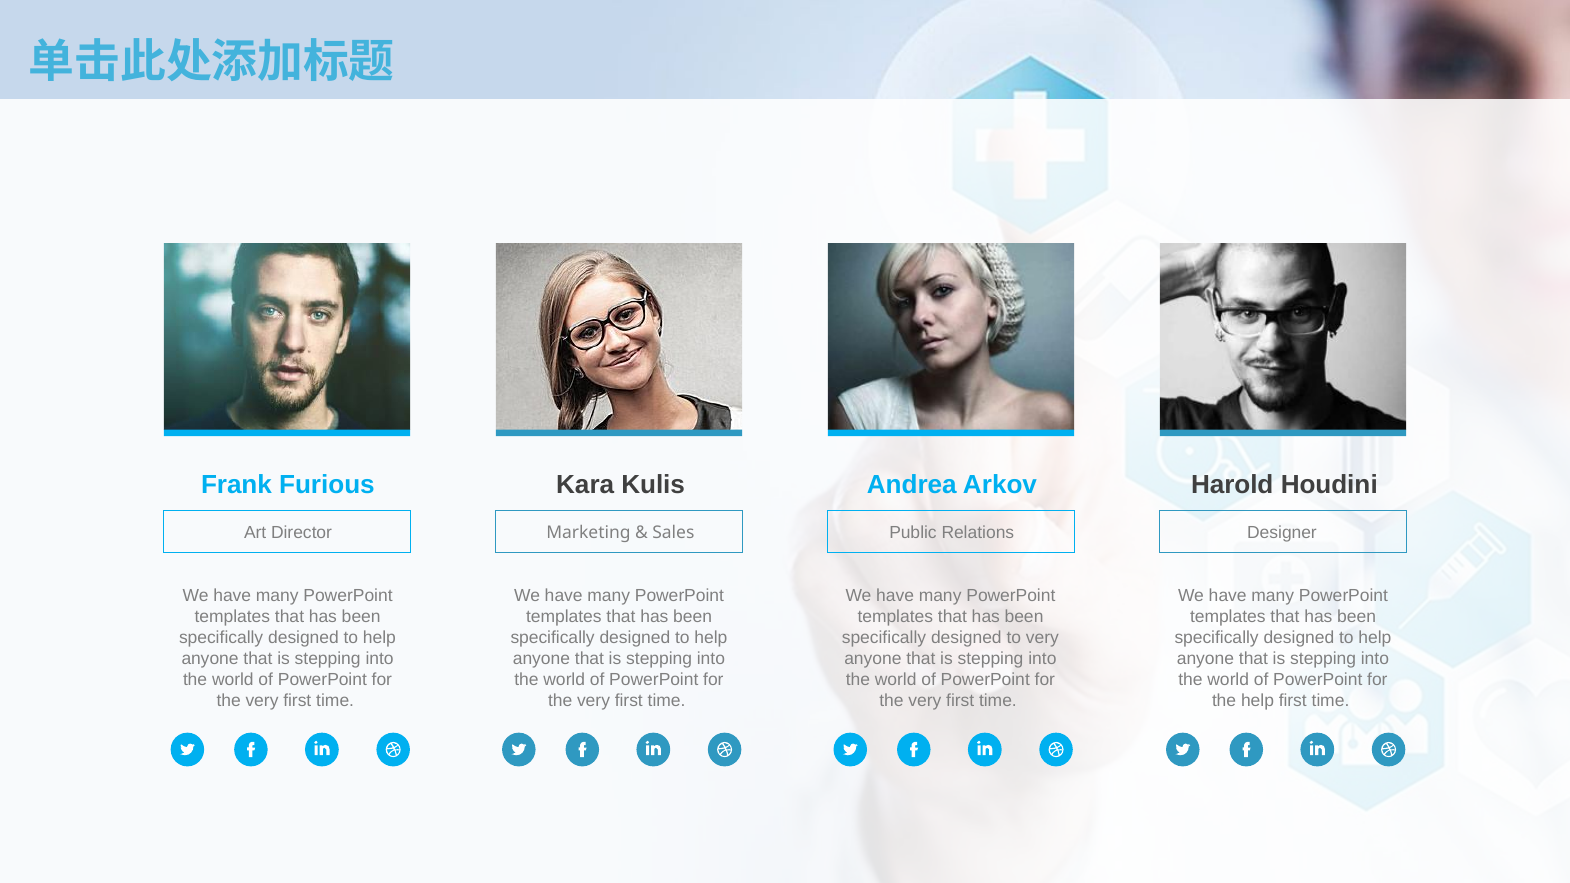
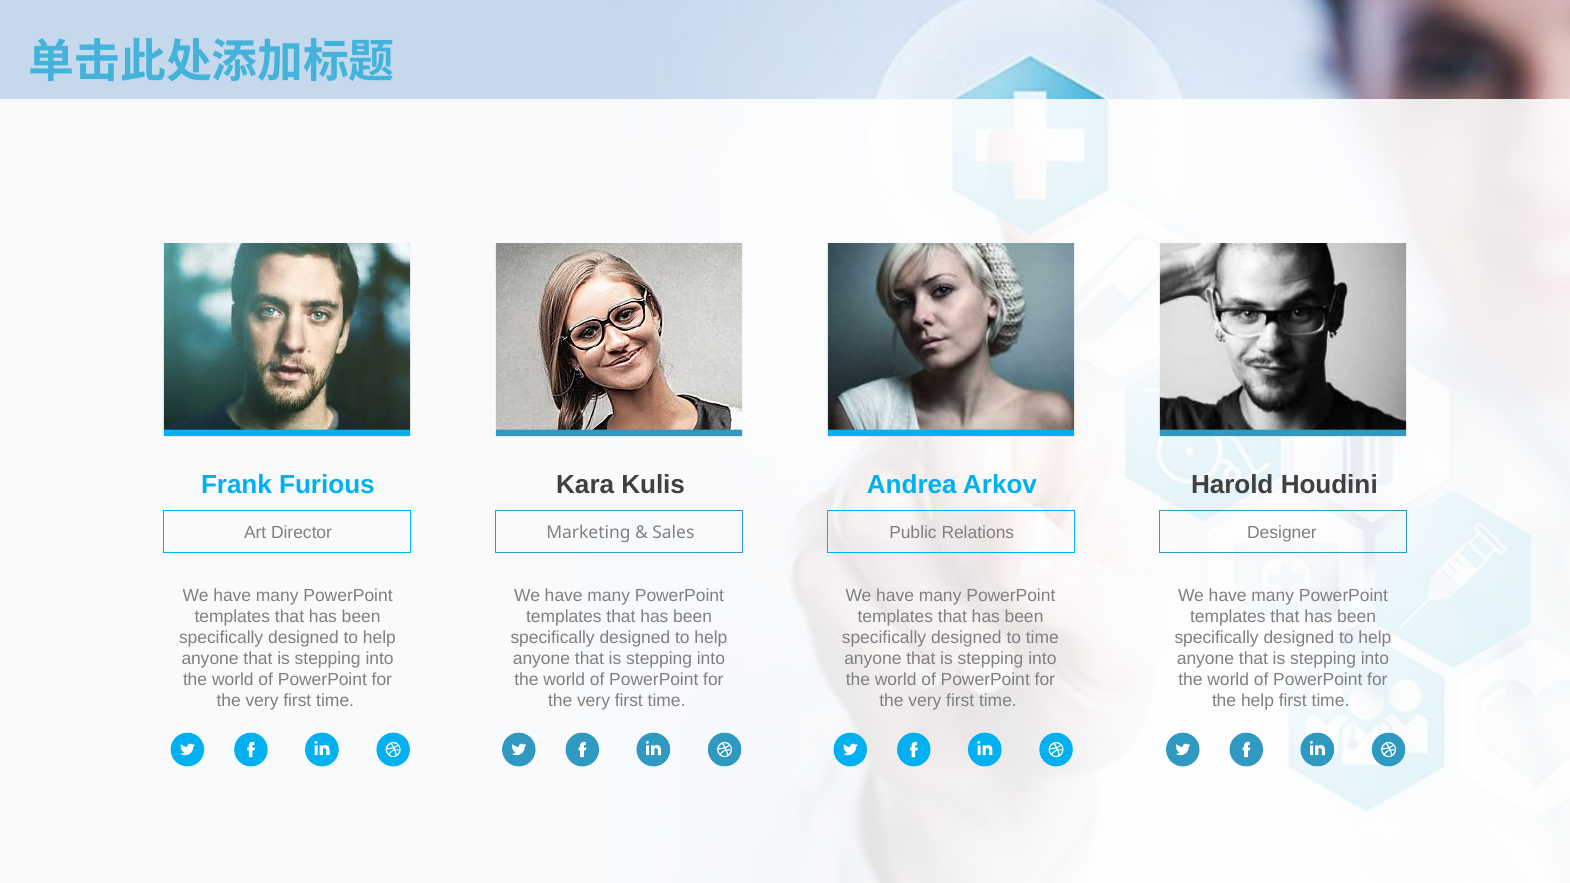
to very: very -> time (1042, 638)
